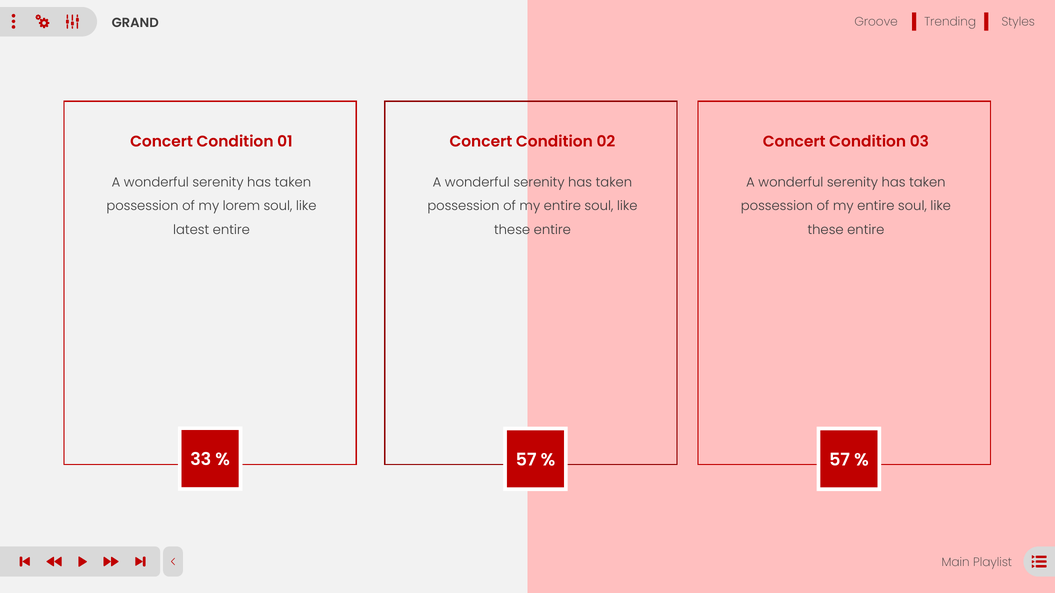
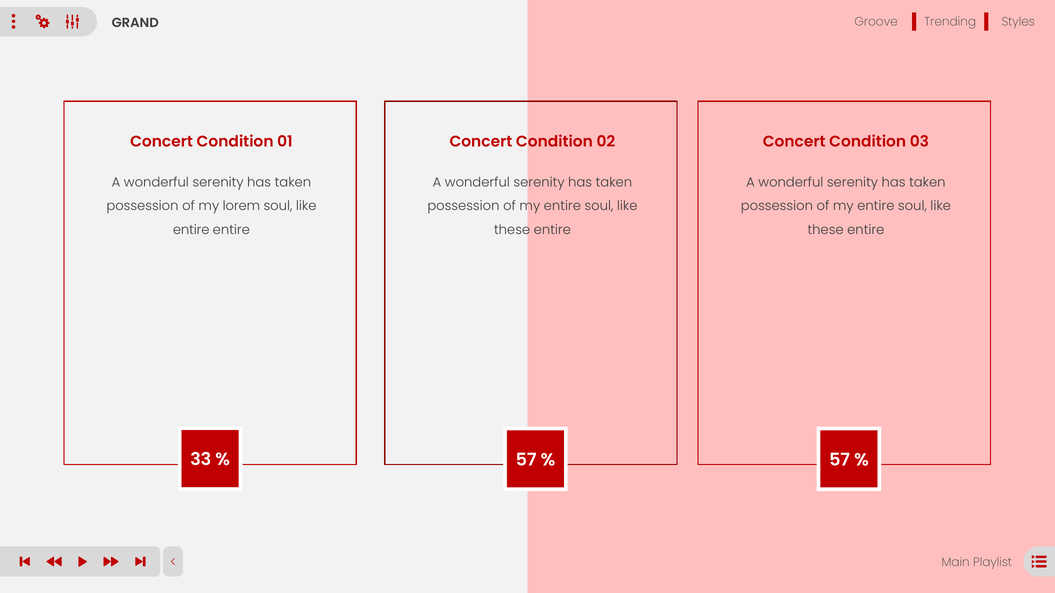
latest: latest -> entire (191, 230)
